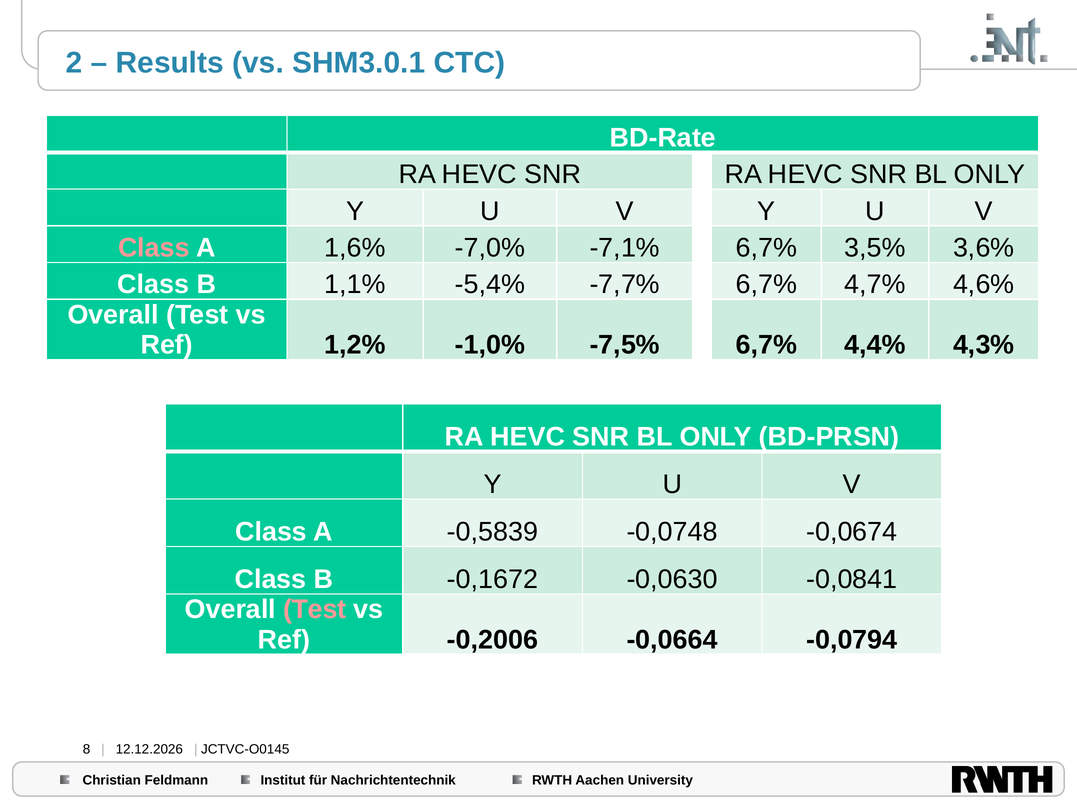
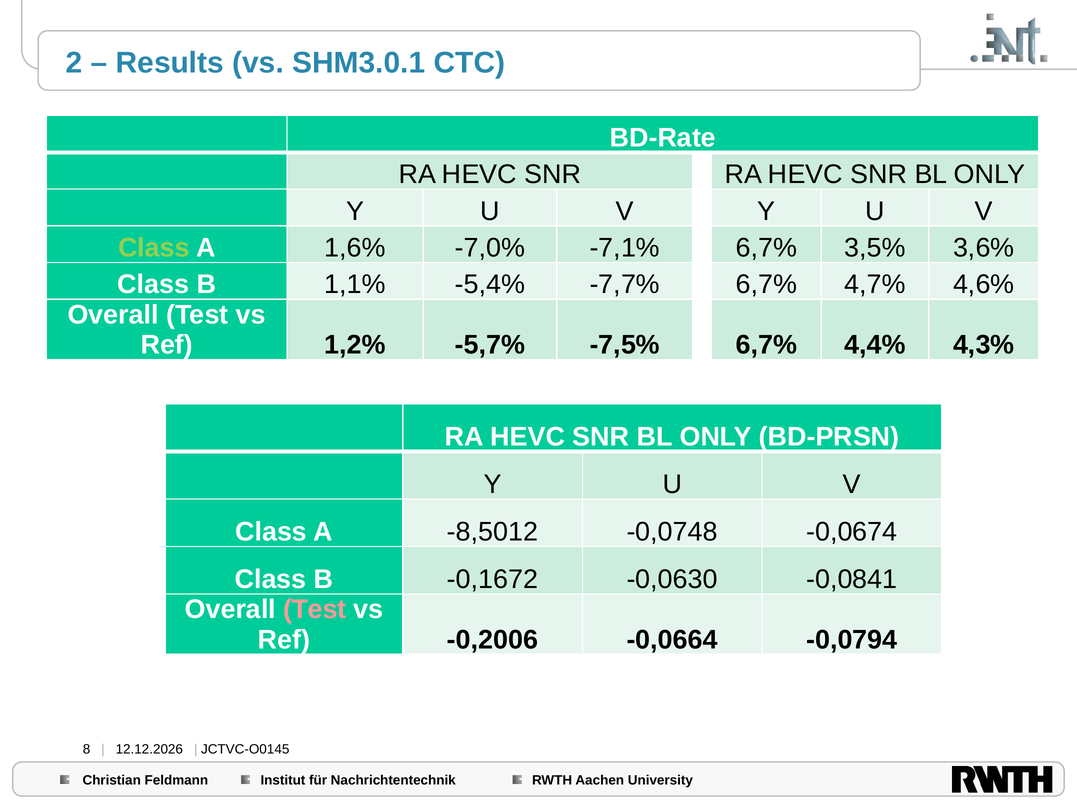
Class colour: pink -> light green (154, 248)
-1,0%: -1,0% -> -5,7% (490, 345)
-0,5839: -0,5839 -> -8,5012 (493, 532)
